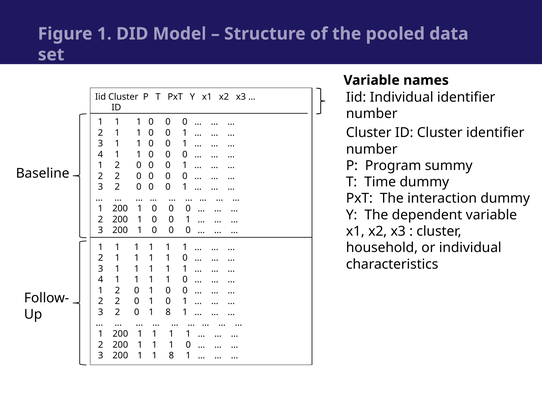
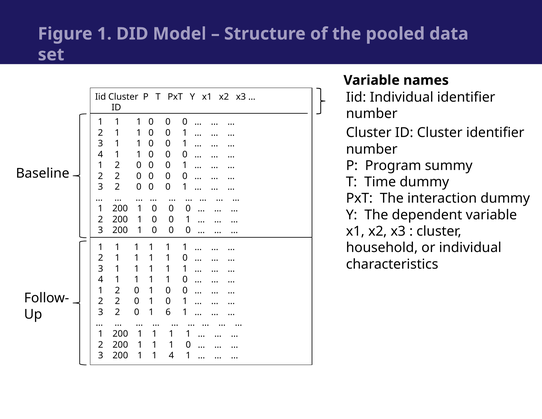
0 1 8: 8 -> 6 (168, 312)
1 1 8: 8 -> 4 (171, 355)
